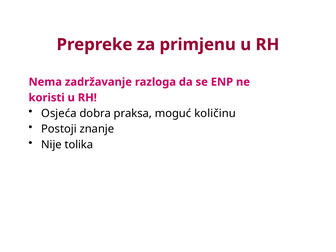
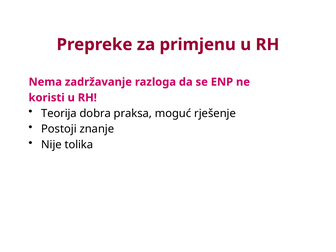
Osjeća: Osjeća -> Teorija (59, 113)
količinu: količinu -> rješenje (215, 113)
